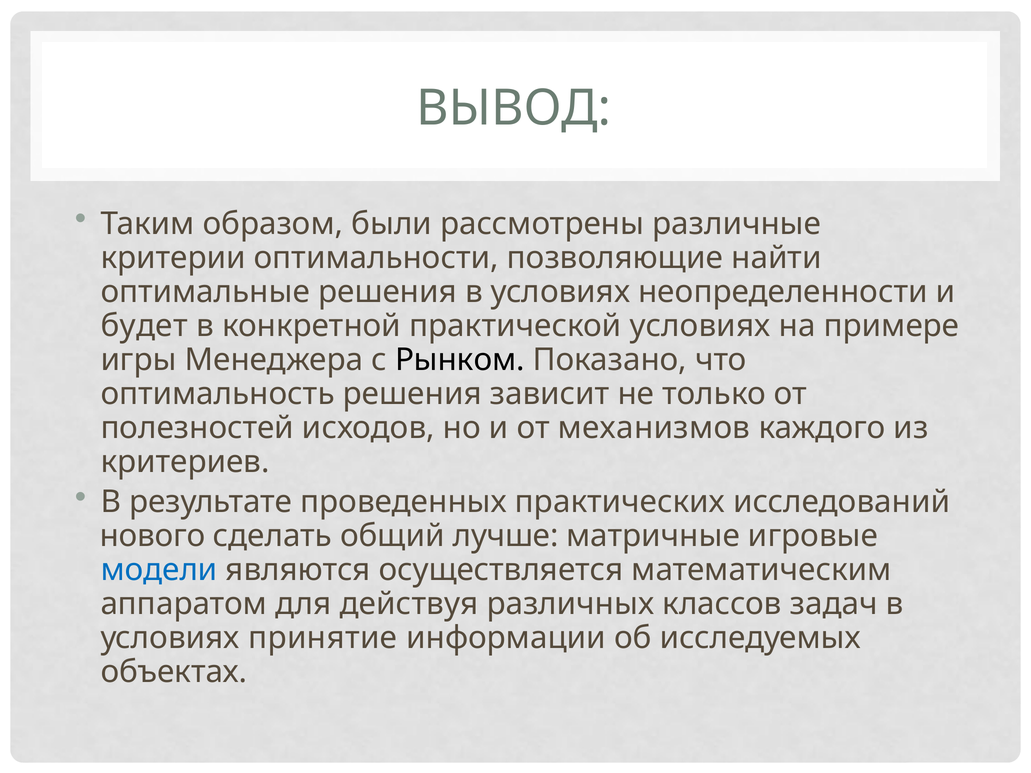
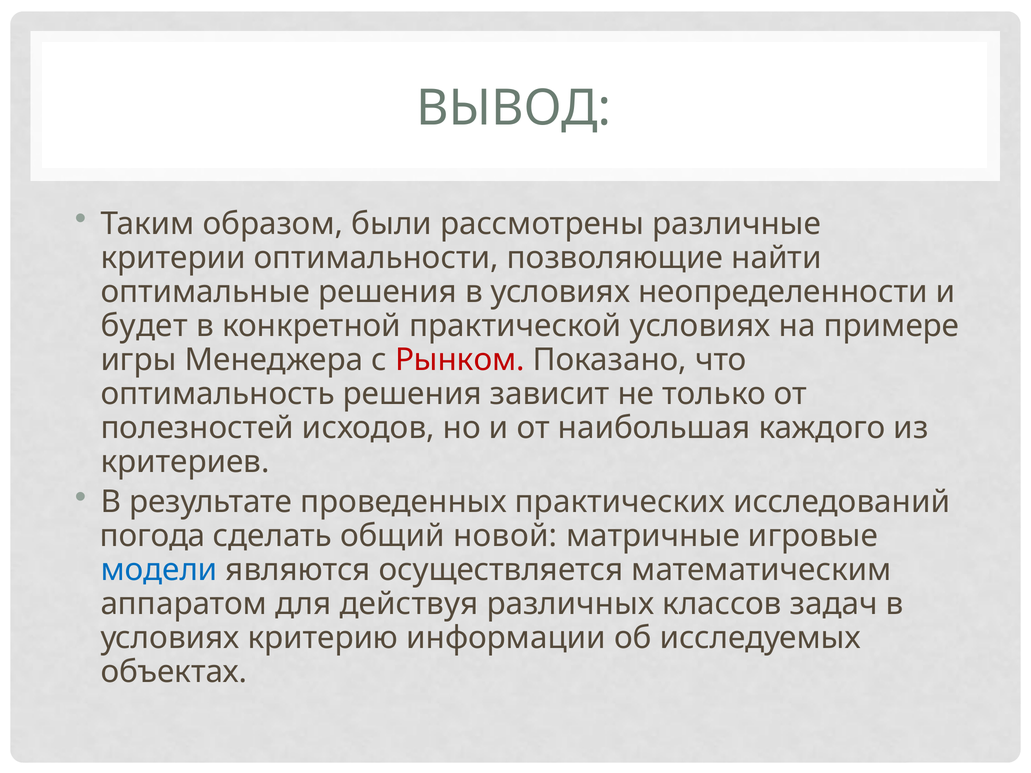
Рынком colour: black -> red (460, 360)
механизмов: механизмов -> наибольшая (654, 428)
нового: нового -> погода (153, 536)
лучше: лучше -> новой (505, 536)
принятие: принятие -> критерию (323, 638)
